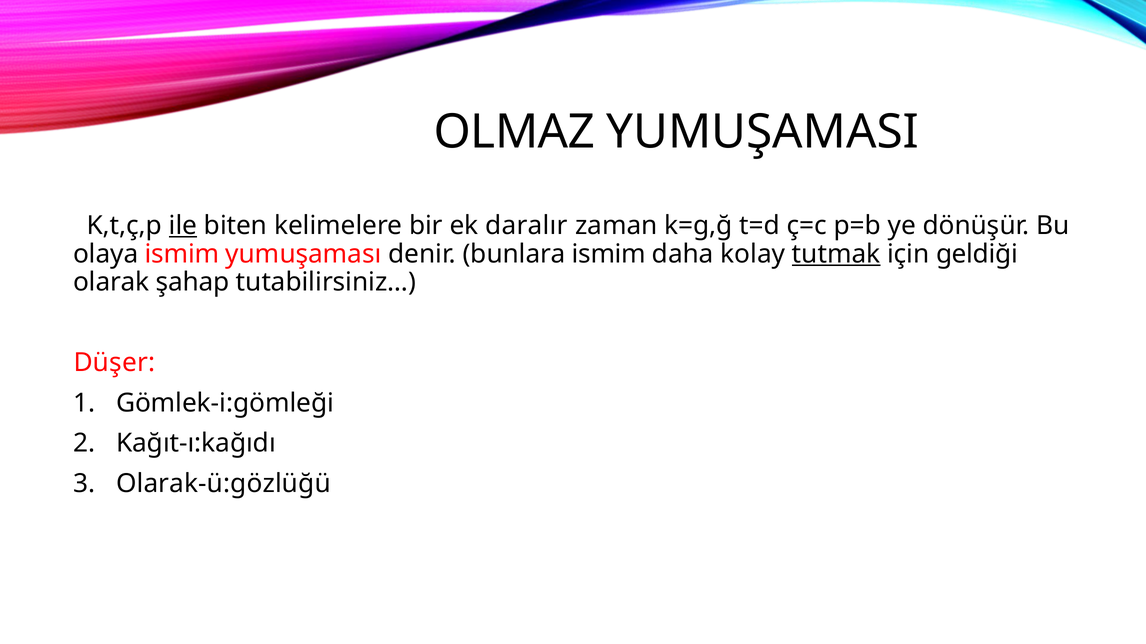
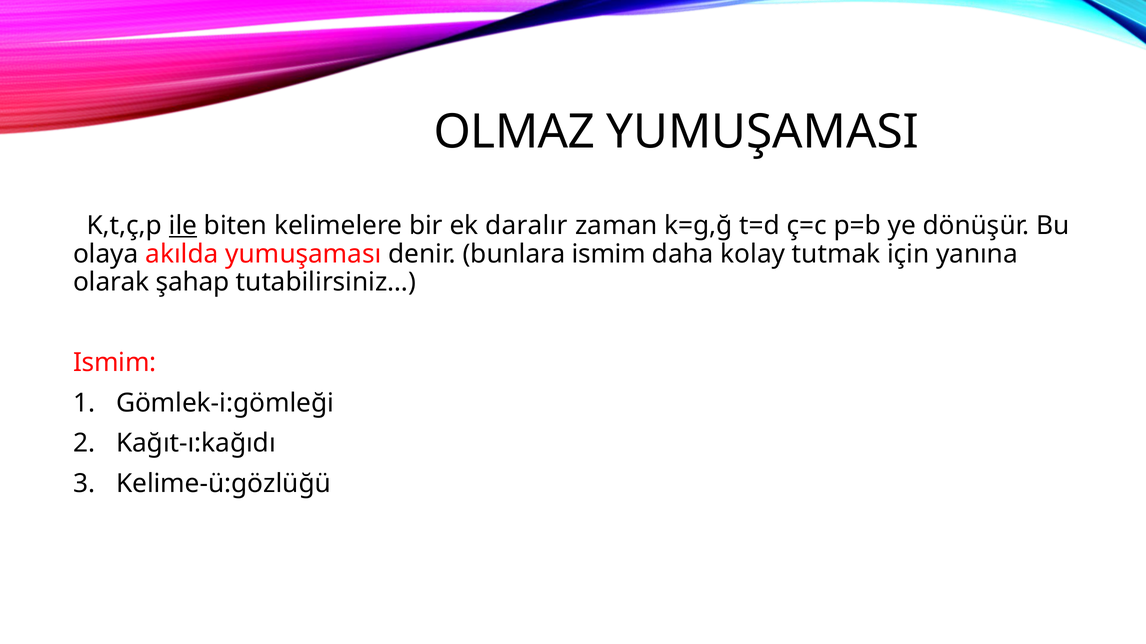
olaya ismim: ismim -> akılda (182, 254)
tutmak underline: present -> none (836, 254)
geldiği: geldiği -> yanına (977, 254)
Düşer: Düşer -> Ismim (115, 363)
Olarak-ü:gözlüğü: Olarak-ü:gözlüğü -> Kelime-ü:gözlüğü (223, 484)
